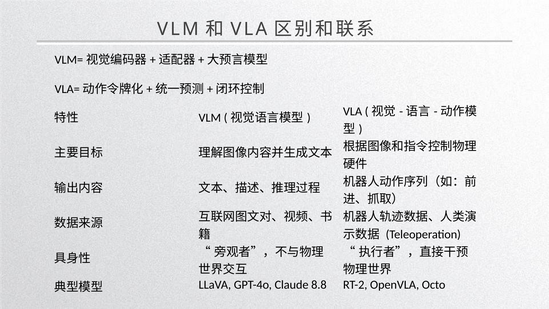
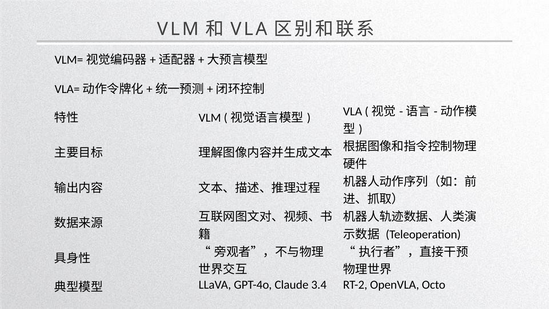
8.8: 8.8 -> 3.4 (319, 285)
